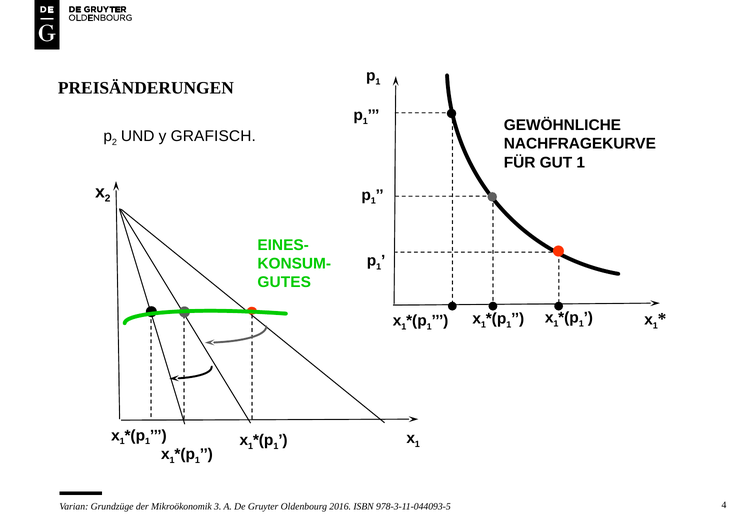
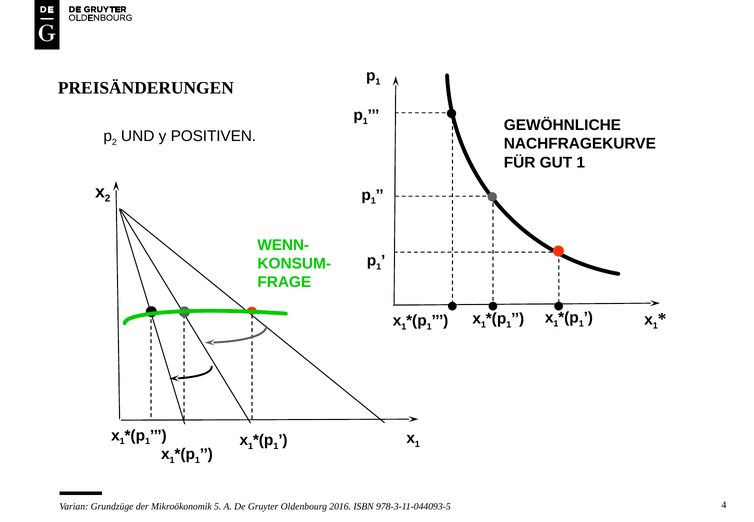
GRAFISCH: GRAFISCH -> POSITIVEN (213, 136)
EINES-: EINES- -> WENN- (283, 245)
GUTES: GUTES -> FRAGE (284, 282)
3: 3 -> 5 (218, 506)
